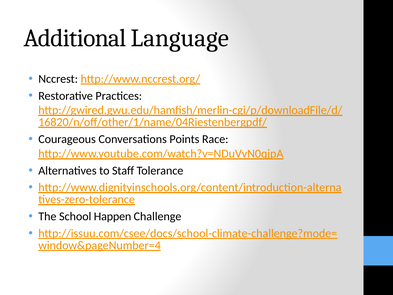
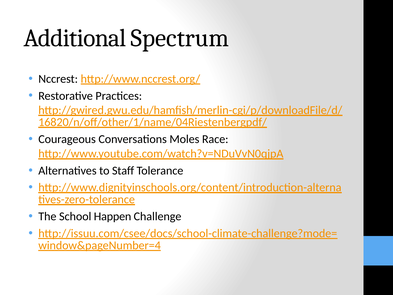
Language: Language -> Spectrum (180, 38)
Points: Points -> Moles (184, 139)
